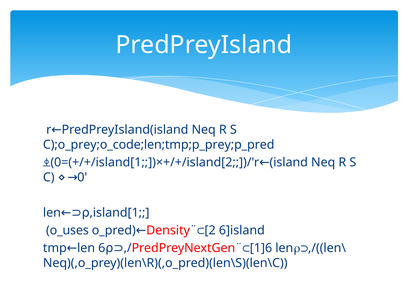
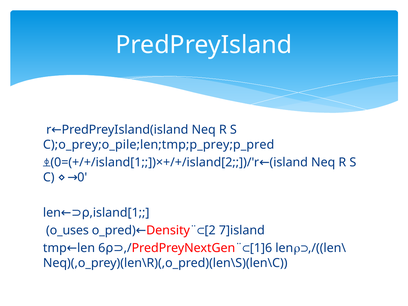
C);o_prey;o_code;len;tmp;p_prey;p_pred: C);o_prey;o_code;len;tmp;p_prey;p_pred -> C);o_prey;o_pile;len;tmp;p_prey;p_pred (159, 145)
6]island: 6]island -> 7]island (242, 230)
